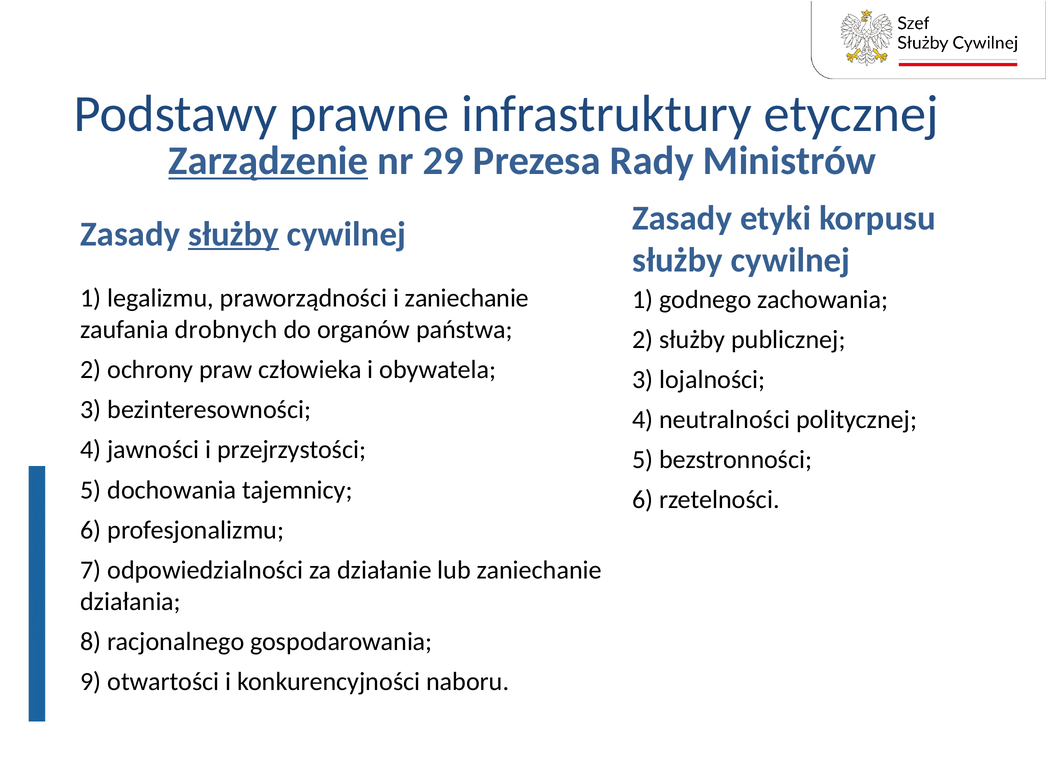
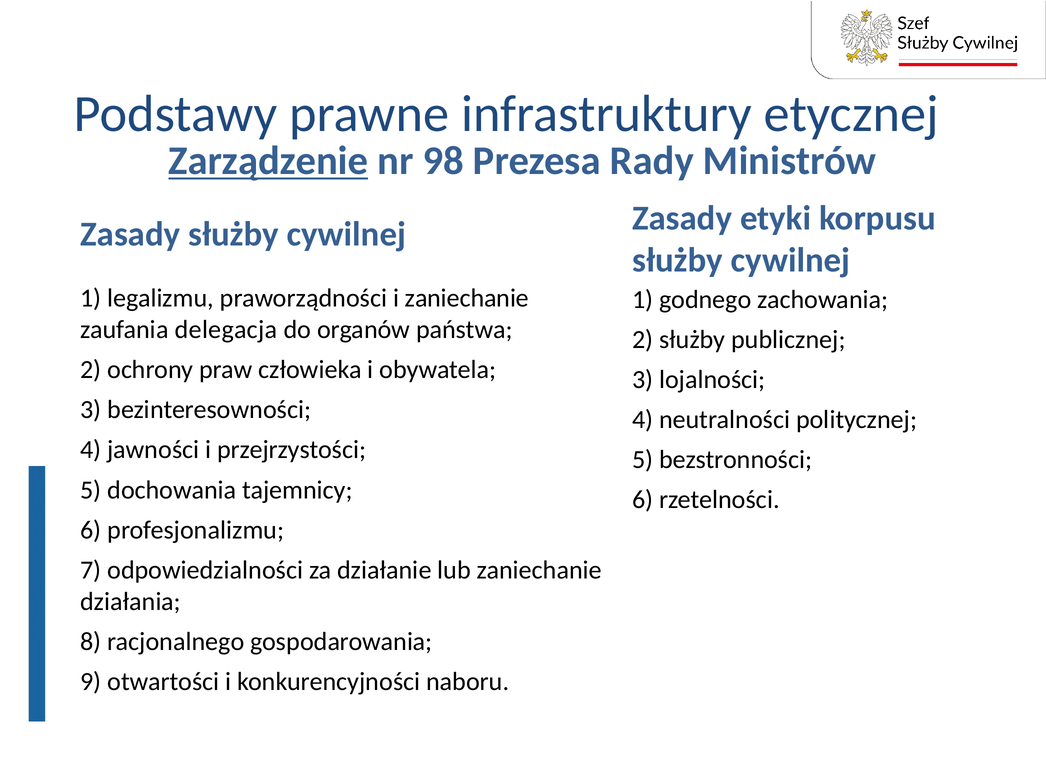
29: 29 -> 98 (443, 161)
służby underline: present -> none (234, 234)
drobnych: drobnych -> delegacja (226, 330)
